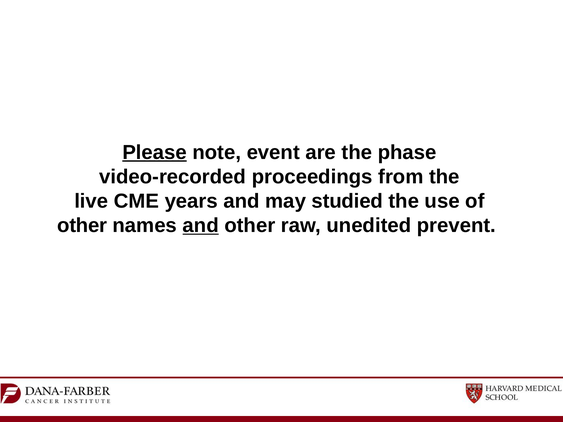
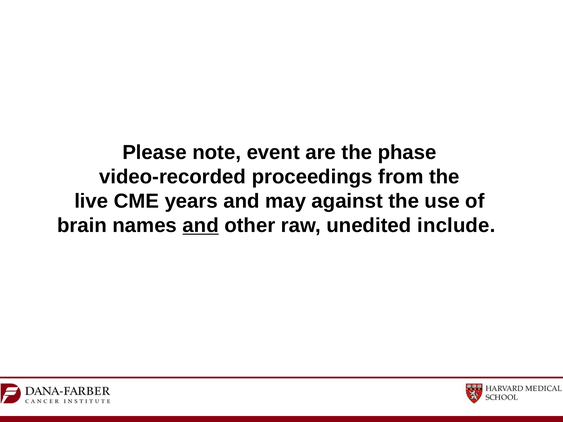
Please underline: present -> none (155, 152)
studied: studied -> against (347, 201)
other: other -> brain (82, 226)
prevent: prevent -> include (456, 226)
